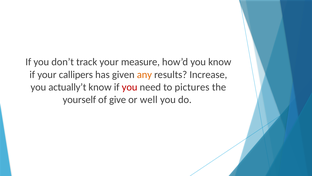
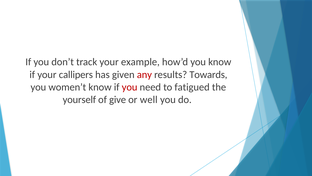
measure: measure -> example (140, 62)
any colour: orange -> red (144, 74)
Increase: Increase -> Towards (208, 74)
actually’t: actually’t -> women’t (67, 87)
pictures: pictures -> fatigued (192, 87)
